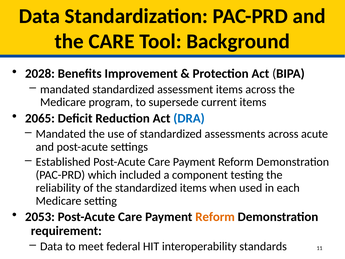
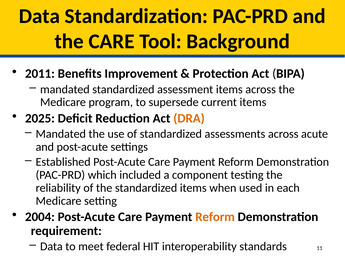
2028: 2028 -> 2011 (40, 74)
2065: 2065 -> 2025 (40, 118)
DRA colour: blue -> orange (189, 118)
2053: 2053 -> 2004 (40, 217)
